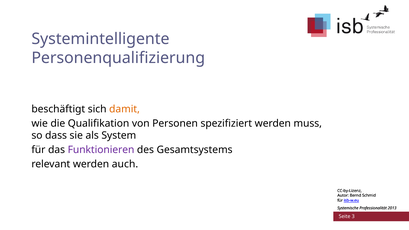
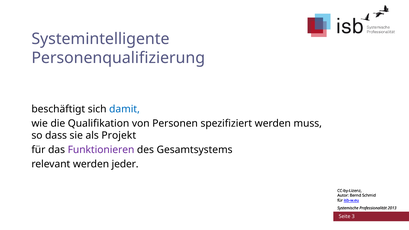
damit colour: orange -> blue (124, 109)
System: System -> Projekt (119, 136)
auch: auch -> jeder (125, 164)
